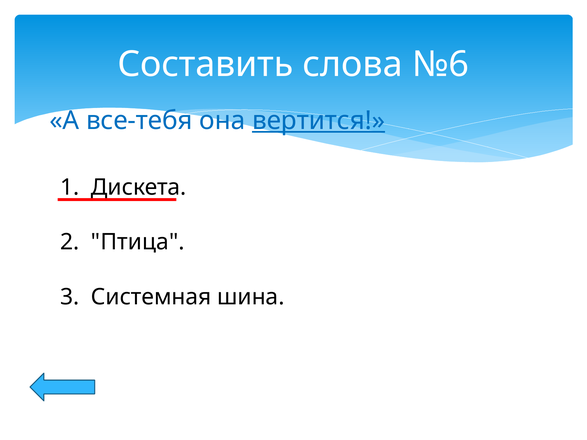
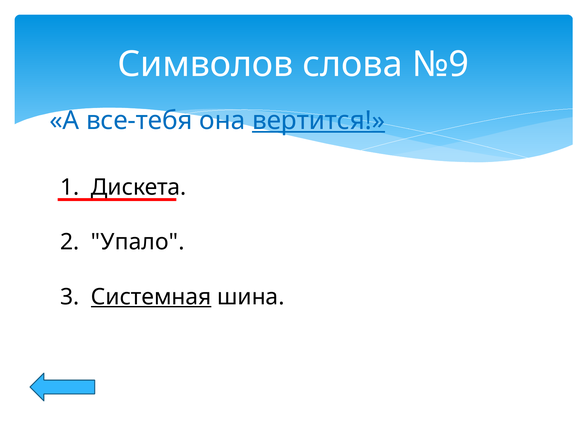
Составить: Составить -> Символов (205, 64)
№6: №6 -> №9 (441, 64)
Птица: Птица -> Упало (138, 242)
Системная underline: none -> present (151, 297)
